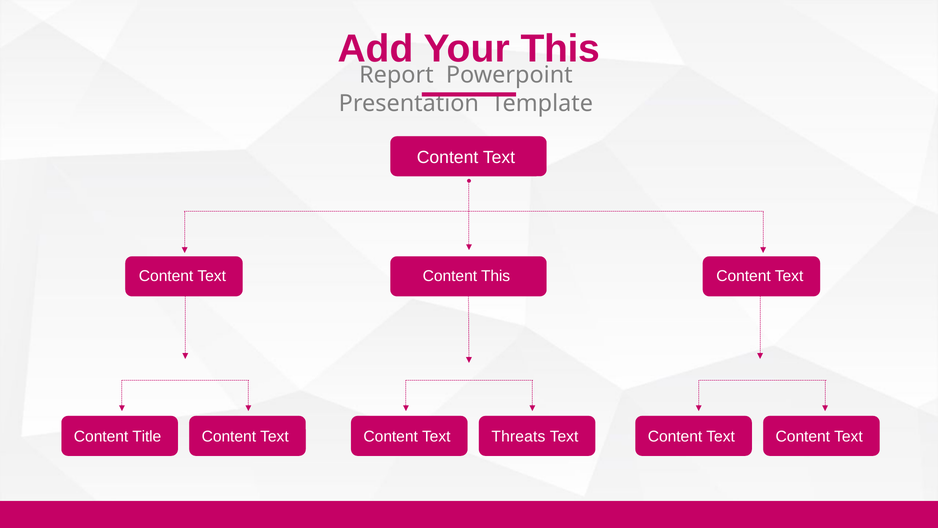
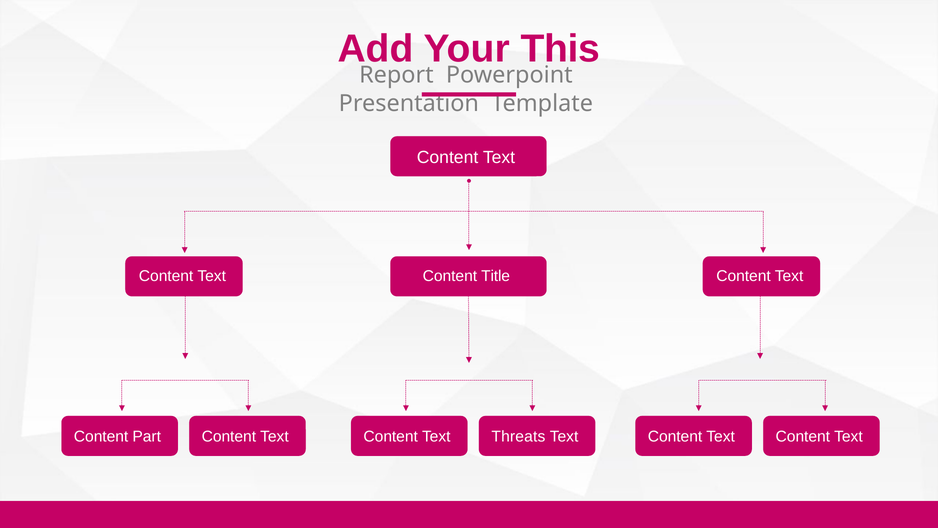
Content This: This -> Title (496, 276)
Title: Title -> Part (147, 436)
